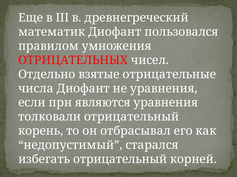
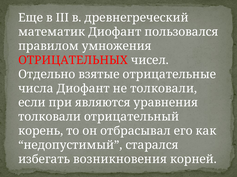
не уравнения: уравнения -> толковали (164, 89)
избегать отрицательный: отрицательный -> возникновения (120, 160)
